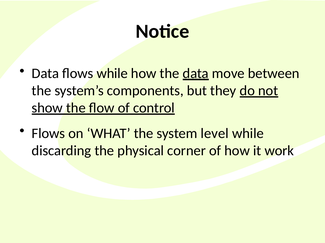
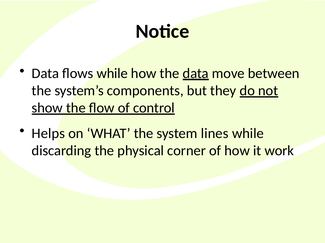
Flows: Flows -> Helps (48, 134)
level: level -> lines (215, 134)
